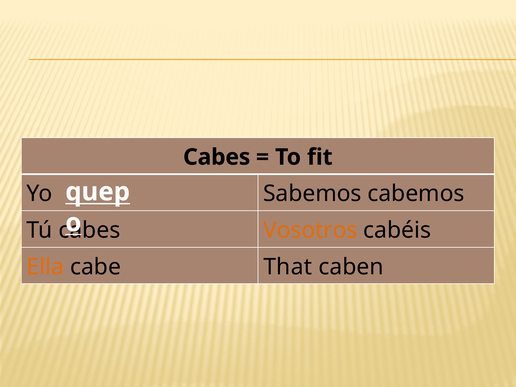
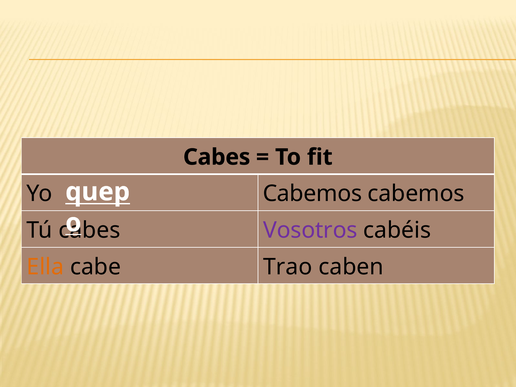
Yo Sabemos: Sabemos -> Cabemos (312, 194)
Vosotros colour: orange -> purple (310, 230)
That: That -> Trao (288, 267)
